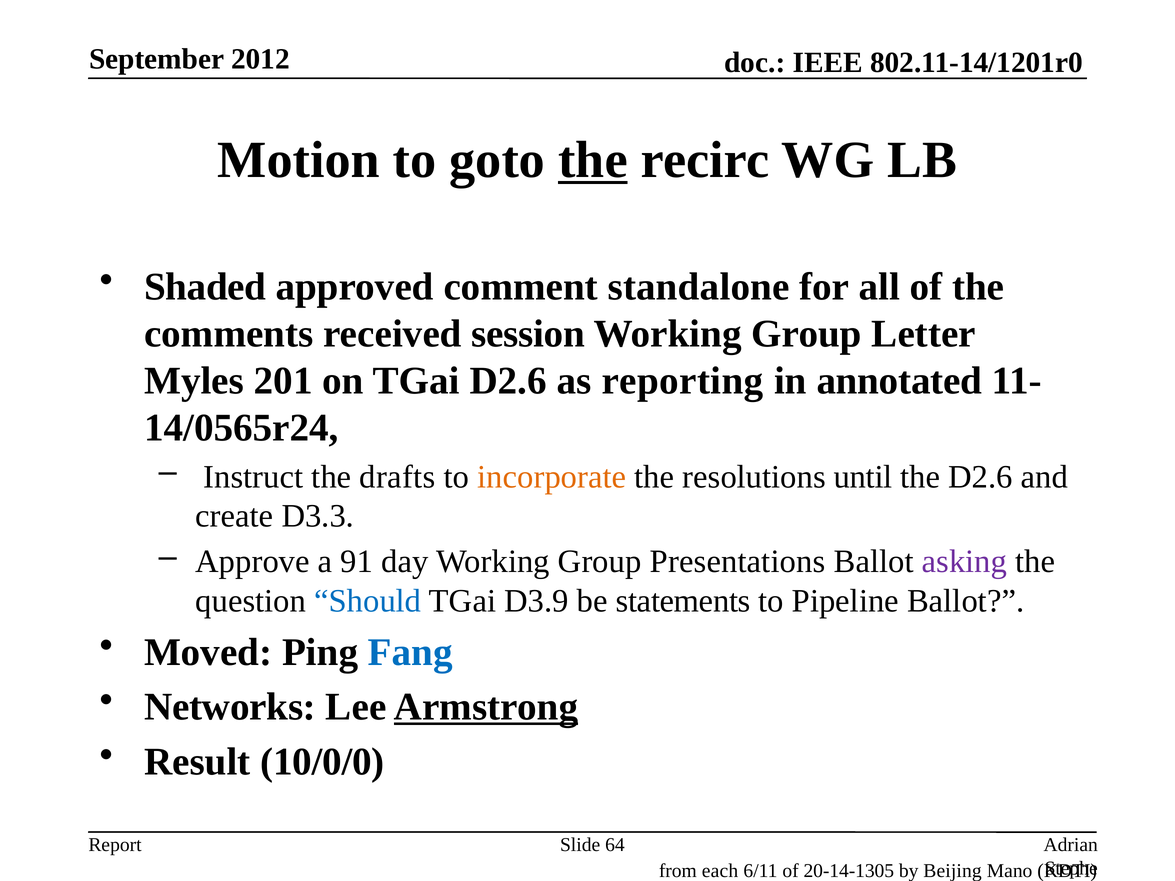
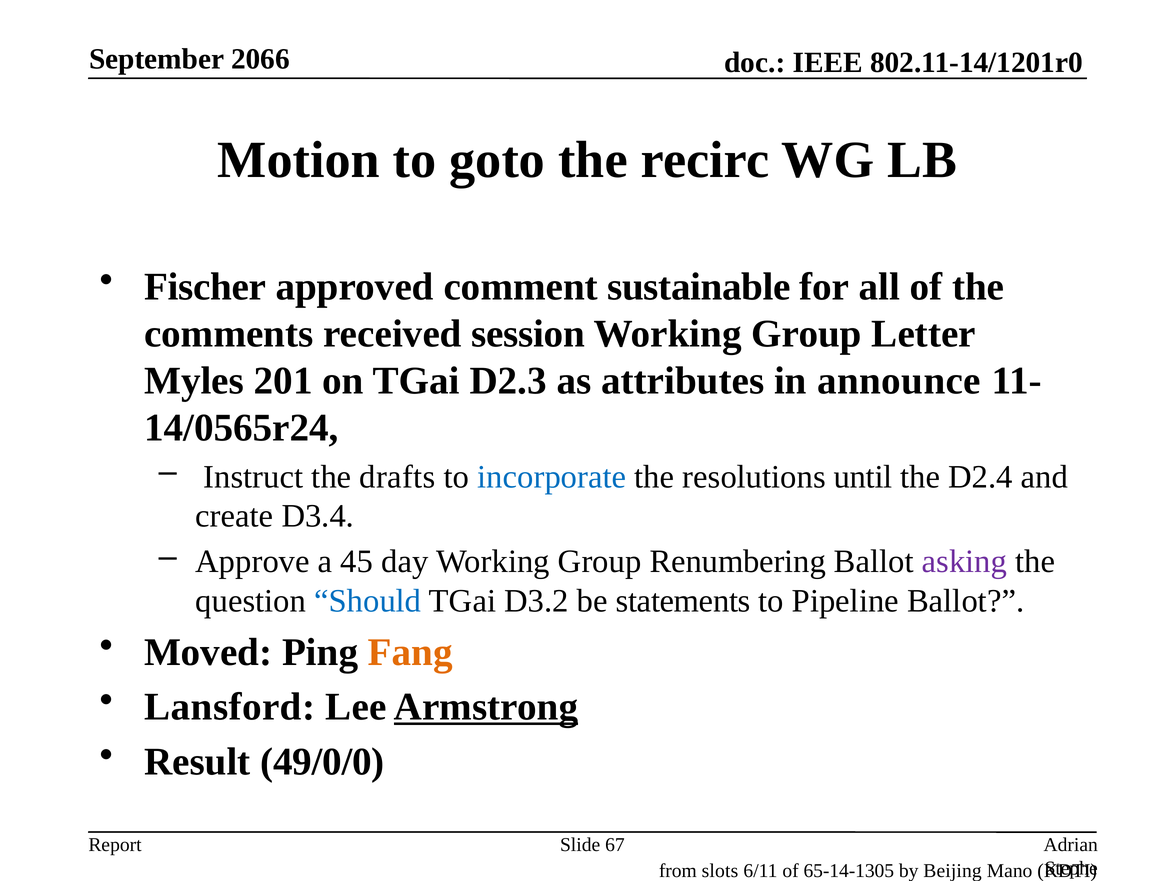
2012: 2012 -> 2066 (260, 59)
the underline: present -> none (593, 160)
Shaded: Shaded -> Fischer (205, 287)
standalone: standalone -> sustainable (699, 287)
TGai D2.6: D2.6 -> D2.3 (508, 381)
reporting: reporting -> attributes (683, 381)
annotated: annotated -> announce (899, 381)
incorporate colour: orange -> blue (552, 477)
the D2.6: D2.6 -> D2.4 (980, 477)
D3.3: D3.3 -> D3.4 (318, 516)
91: 91 -> 45 (357, 562)
Presentations: Presentations -> Renumbering (738, 562)
D3.9: D3.9 -> D3.2 (536, 601)
Fang colour: blue -> orange (410, 652)
Networks: Networks -> Lansford (230, 707)
10/0/0: 10/0/0 -> 49/0/0 (322, 762)
64: 64 -> 67 (615, 845)
each: each -> slots (720, 871)
20-14-1305: 20-14-1305 -> 65-14-1305 (849, 871)
